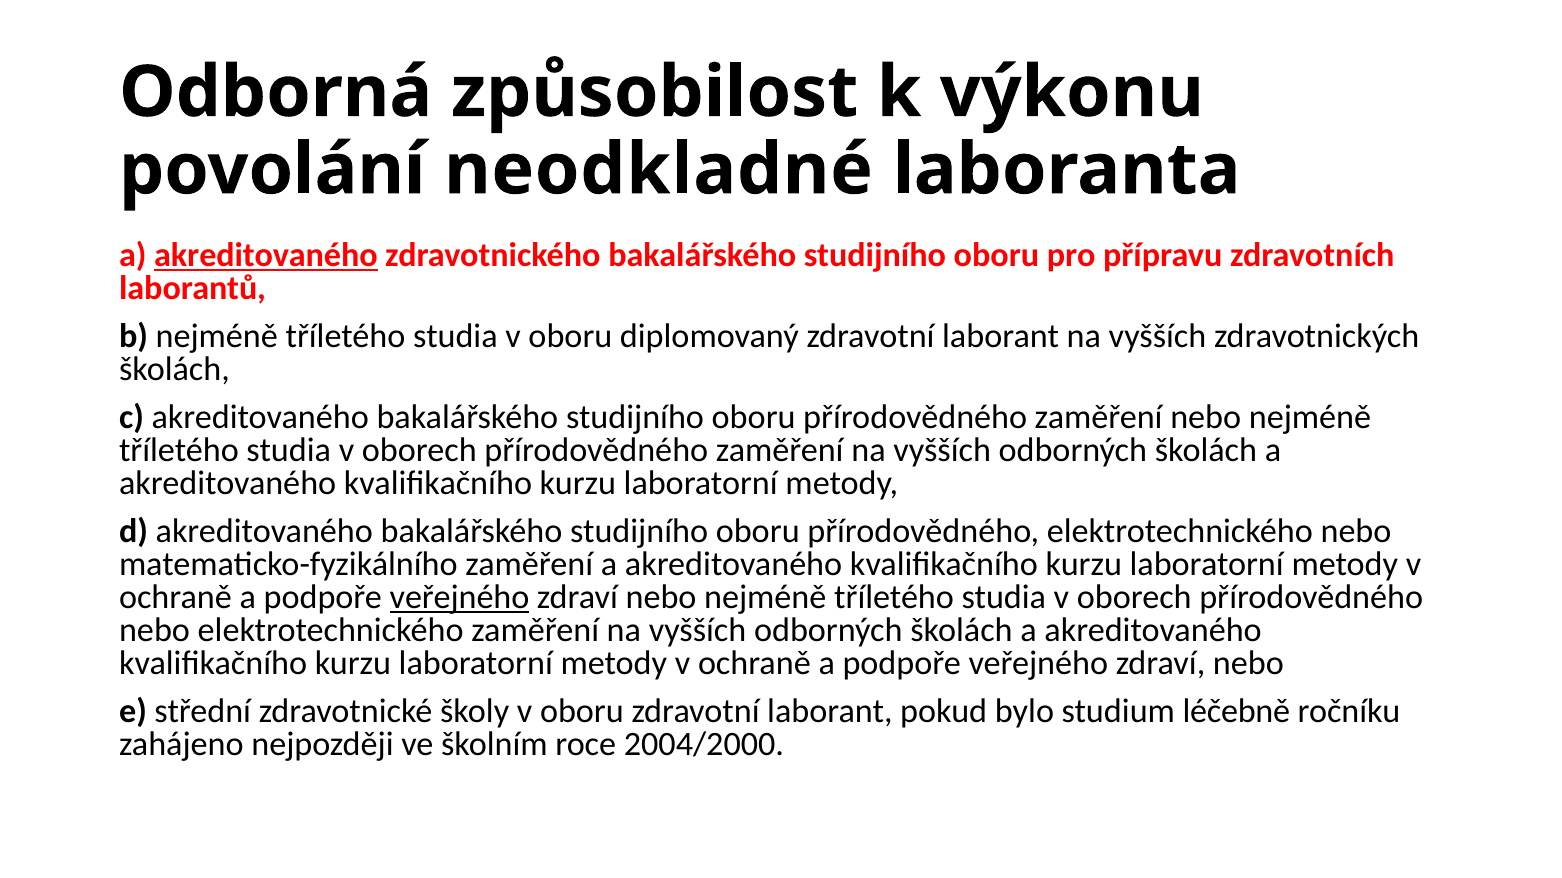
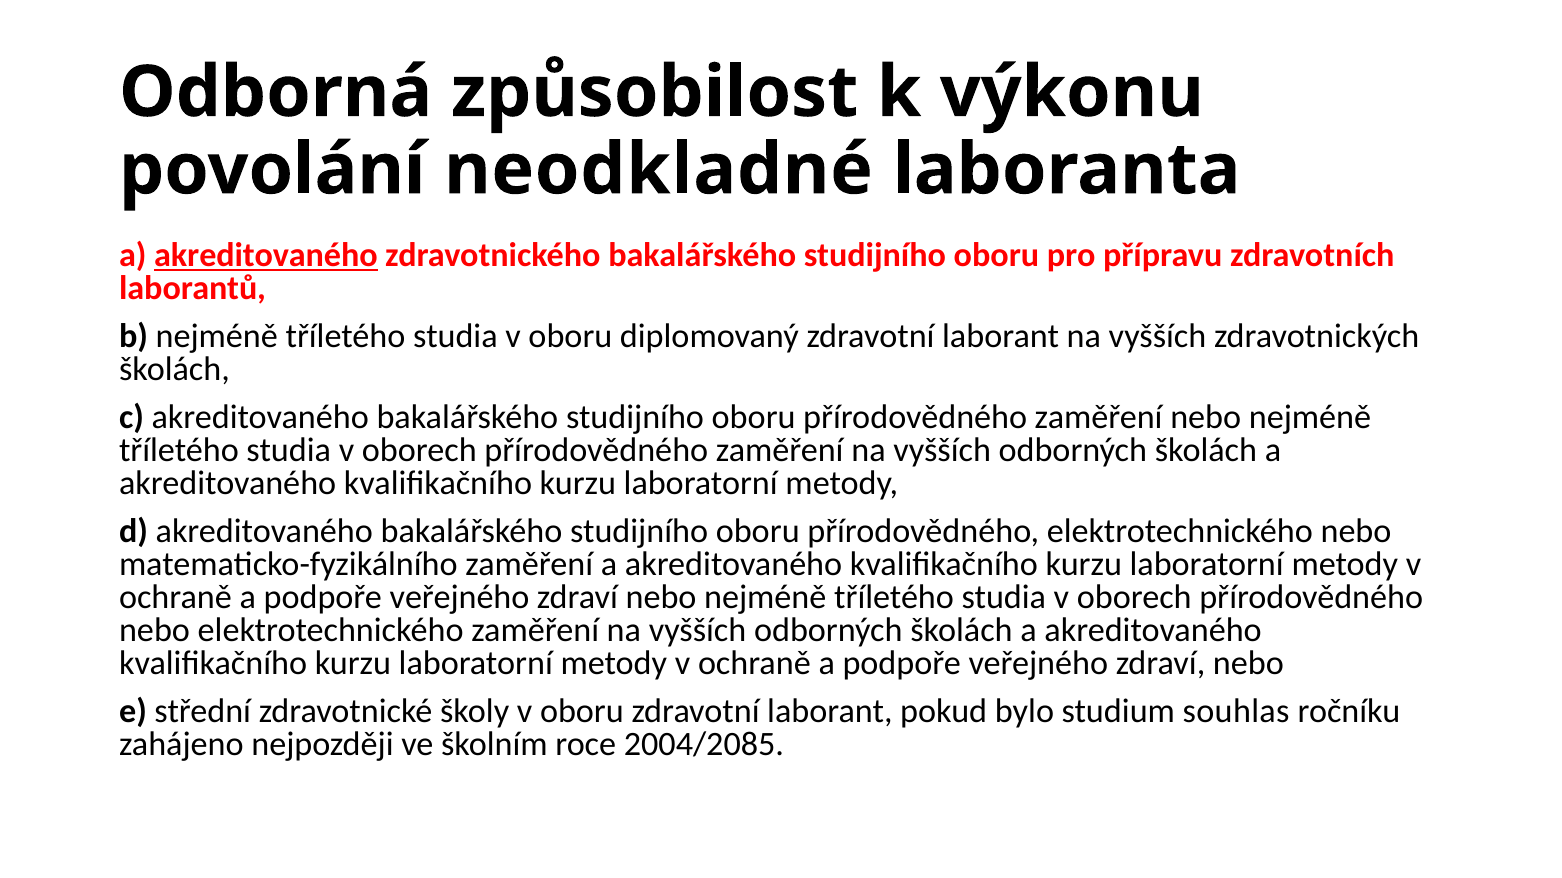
veřejného underline: present -> none (460, 598)
léčebně: léčebně -> souhlas (1236, 712)
2004/2000: 2004/2000 -> 2004/2085 (704, 745)
